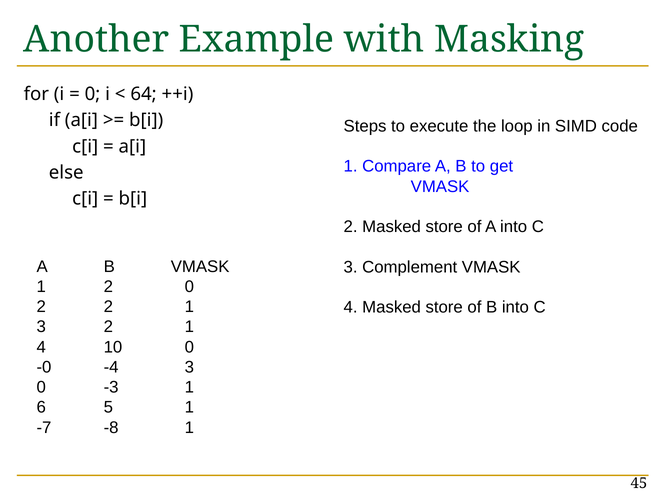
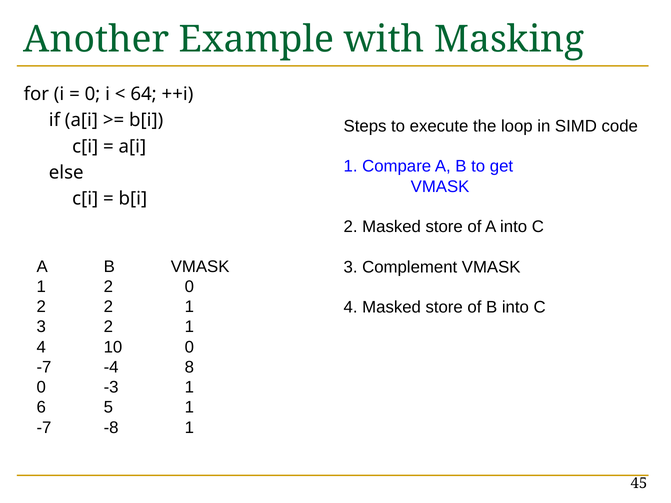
-0: -0 -> -7 (44, 367)
-4 3: 3 -> 8 (189, 367)
